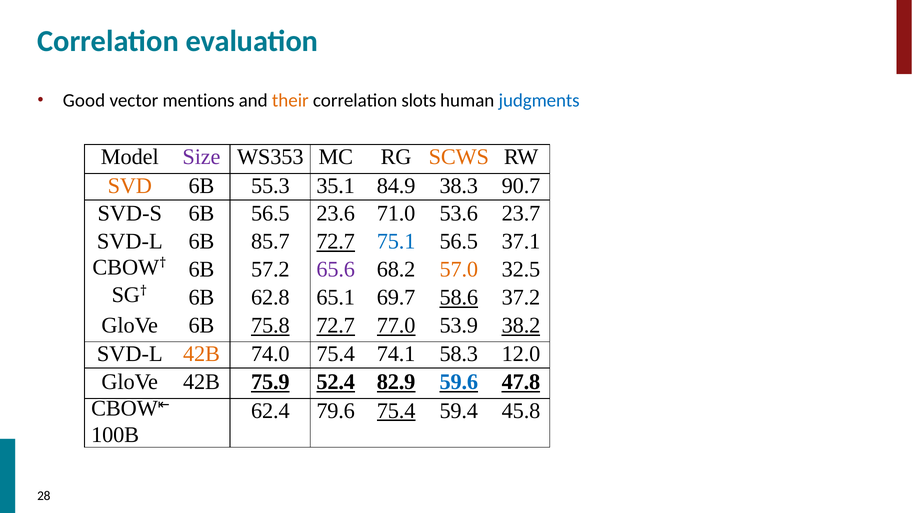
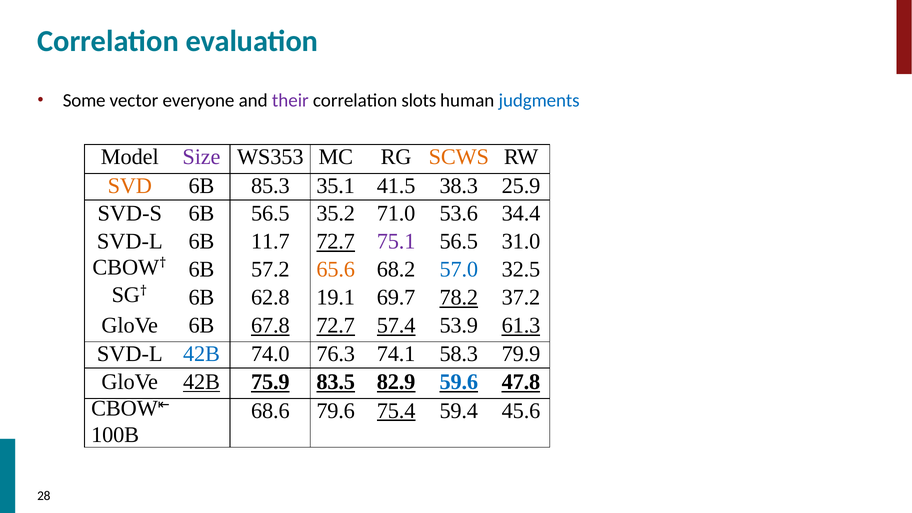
Good: Good -> Some (84, 101)
mentions: mentions -> everyone (198, 101)
their colour: orange -> purple (290, 101)
55.3: 55.3 -> 85.3 (270, 186)
84.9: 84.9 -> 41.5 (396, 186)
90.7: 90.7 -> 25.9 (521, 186)
23.6: 23.6 -> 35.2 (336, 214)
23.7: 23.7 -> 34.4 (521, 214)
85.7: 85.7 -> 11.7 (270, 242)
75.1 colour: blue -> purple (396, 242)
37.1: 37.1 -> 31.0 (521, 242)
65.6 colour: purple -> orange (336, 269)
57.0 colour: orange -> blue (459, 269)
65.1: 65.1 -> 19.1 (336, 297)
58.6: 58.6 -> 78.2 (459, 297)
75.8: 75.8 -> 67.8 (270, 325)
77.0: 77.0 -> 57.4 (396, 325)
38.2: 38.2 -> 61.3 (521, 325)
42B colour: orange -> blue (202, 354)
74.0 75.4: 75.4 -> 76.3 (336, 354)
12.0: 12.0 -> 79.9 (521, 354)
42B underline: none -> present (202, 382)
52.4: 52.4 -> 83.5 (336, 382)
62.4: 62.4 -> 68.6 (270, 411)
45.8: 45.8 -> 45.6 (521, 411)
